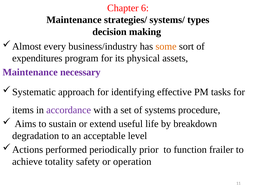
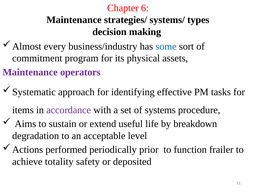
some colour: orange -> blue (166, 46)
expenditures: expenditures -> commitment (37, 58)
necessary: necessary -> operators (80, 72)
operation: operation -> deposited (132, 162)
